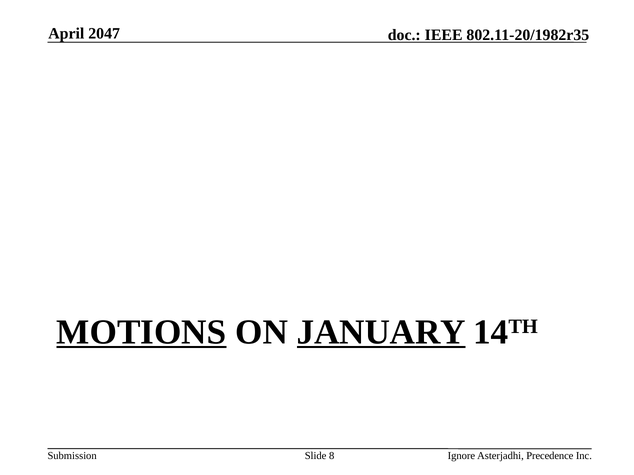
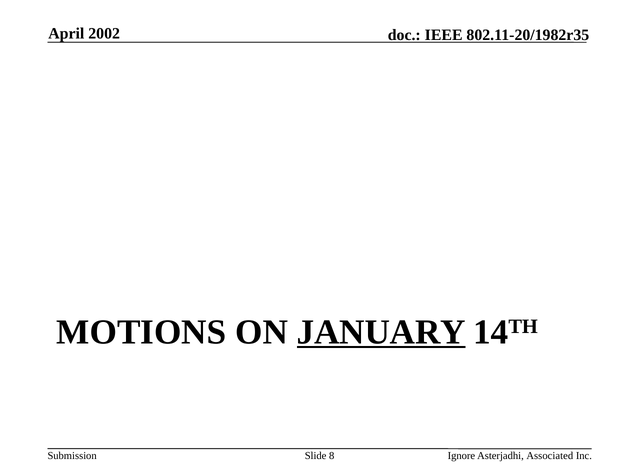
2047: 2047 -> 2002 (104, 34)
MOTIONS underline: present -> none (141, 332)
Precedence: Precedence -> Associated (550, 456)
